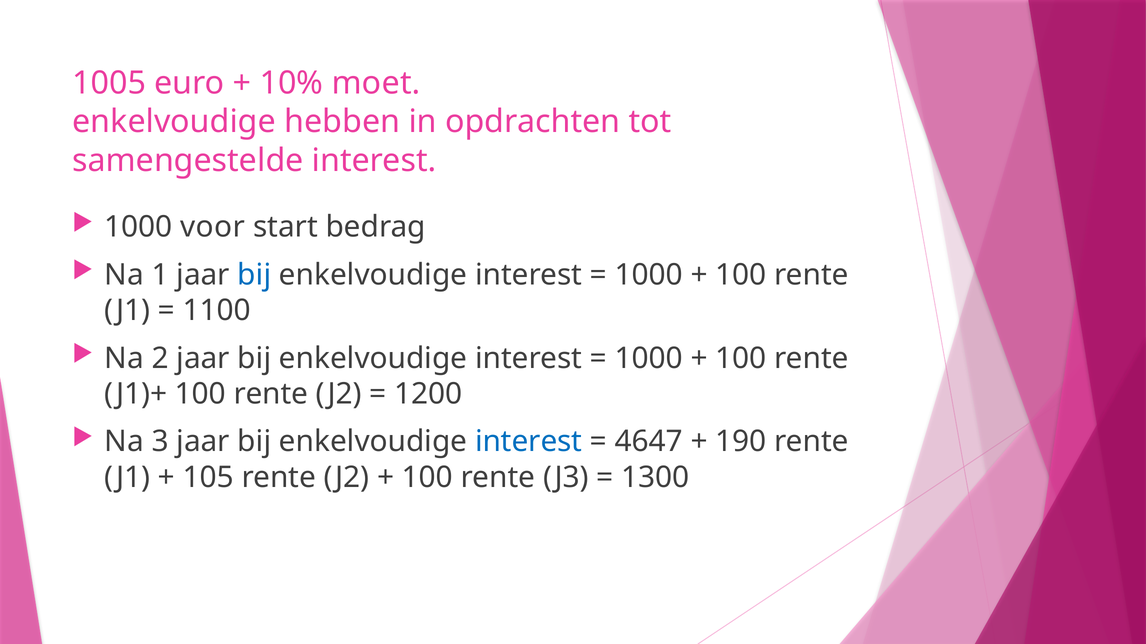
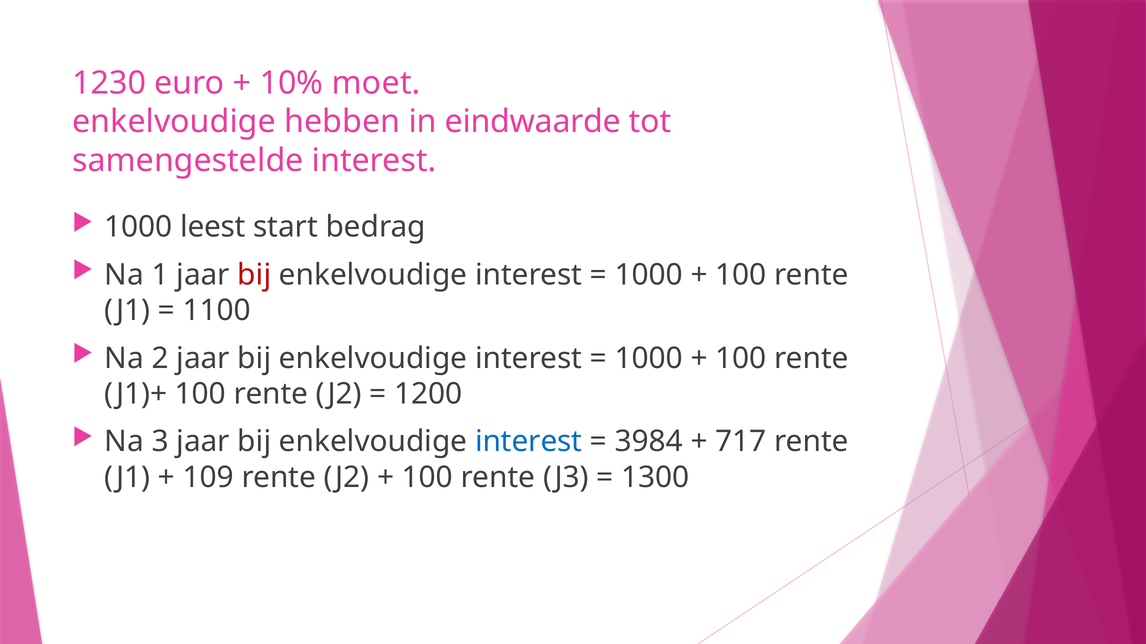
1005: 1005 -> 1230 (109, 83)
opdrachten: opdrachten -> eindwaarde (533, 122)
voor: voor -> leest (213, 227)
bij colour: blue -> red (254, 275)
4647: 4647 -> 3984 (649, 442)
190: 190 -> 717 (741, 442)
105: 105 -> 109 (208, 478)
